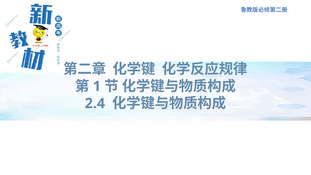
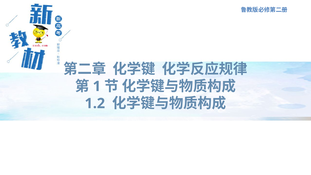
2.4: 2.4 -> 1.2 (95, 103)
